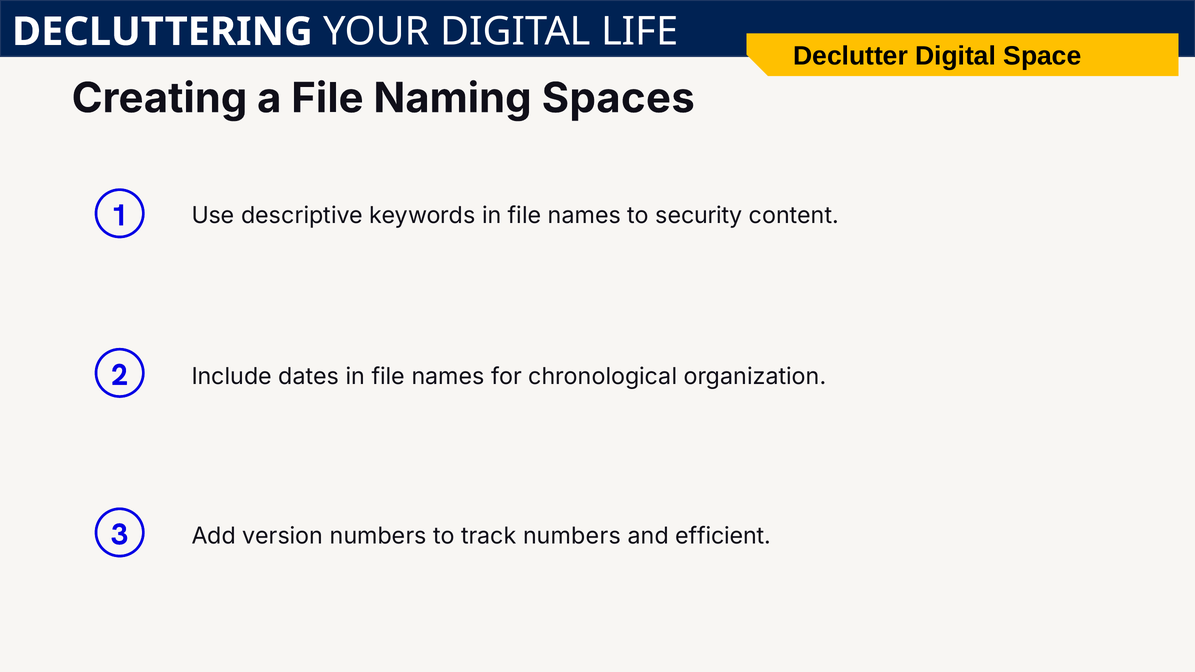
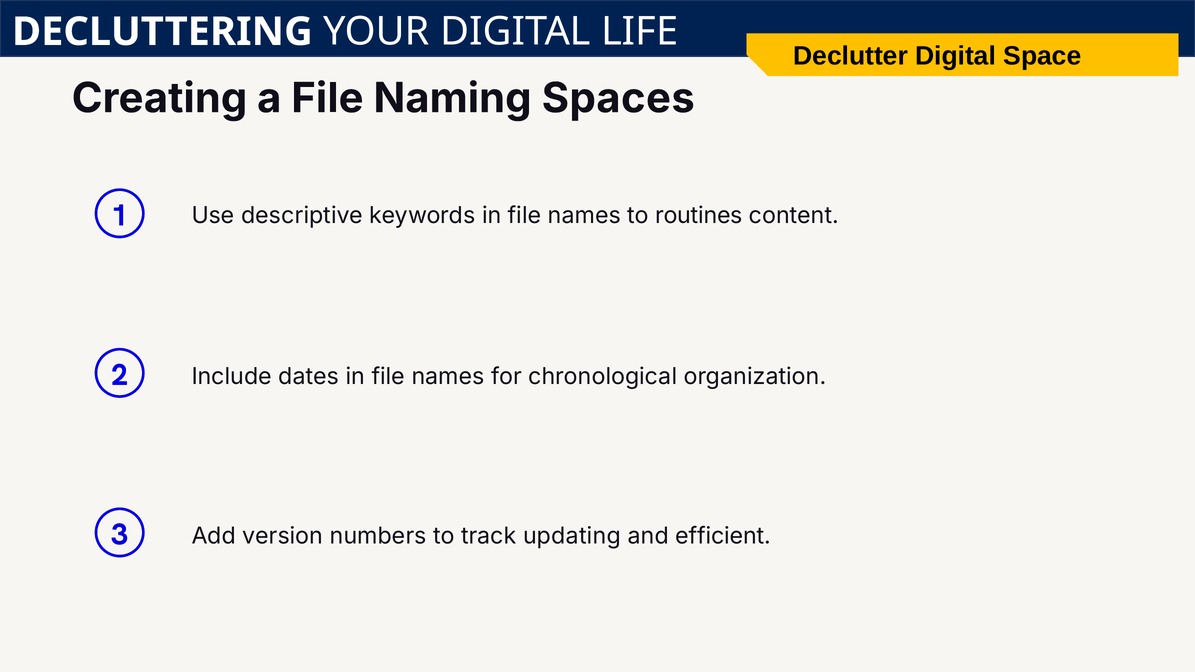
security: security -> routines (699, 216)
track numbers: numbers -> updating (572, 536)
